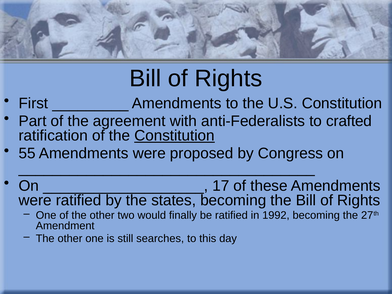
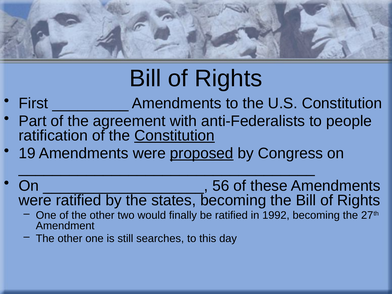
crafted: crafted -> people (349, 121)
55: 55 -> 19 (27, 153)
proposed underline: none -> present (202, 153)
17: 17 -> 56 (221, 186)
